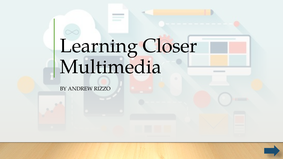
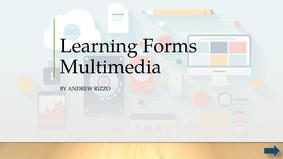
Closer: Closer -> Forms (170, 46)
